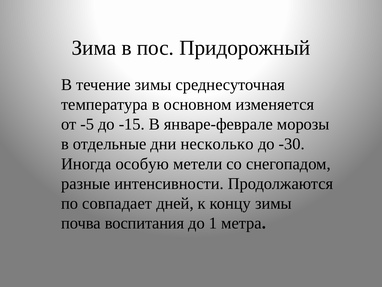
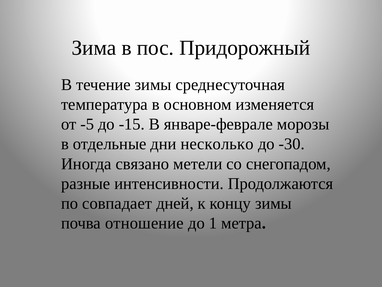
особую: особую -> связано (142, 164)
воспитания: воспитания -> отношение (144, 223)
